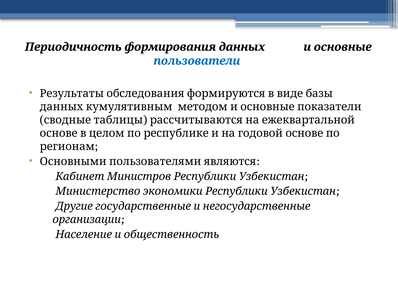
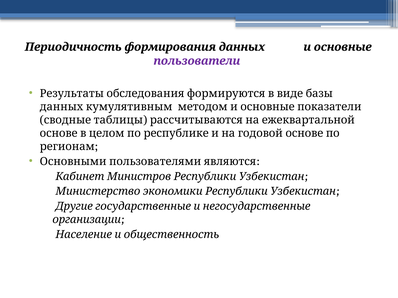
пользователи colour: blue -> purple (197, 61)
